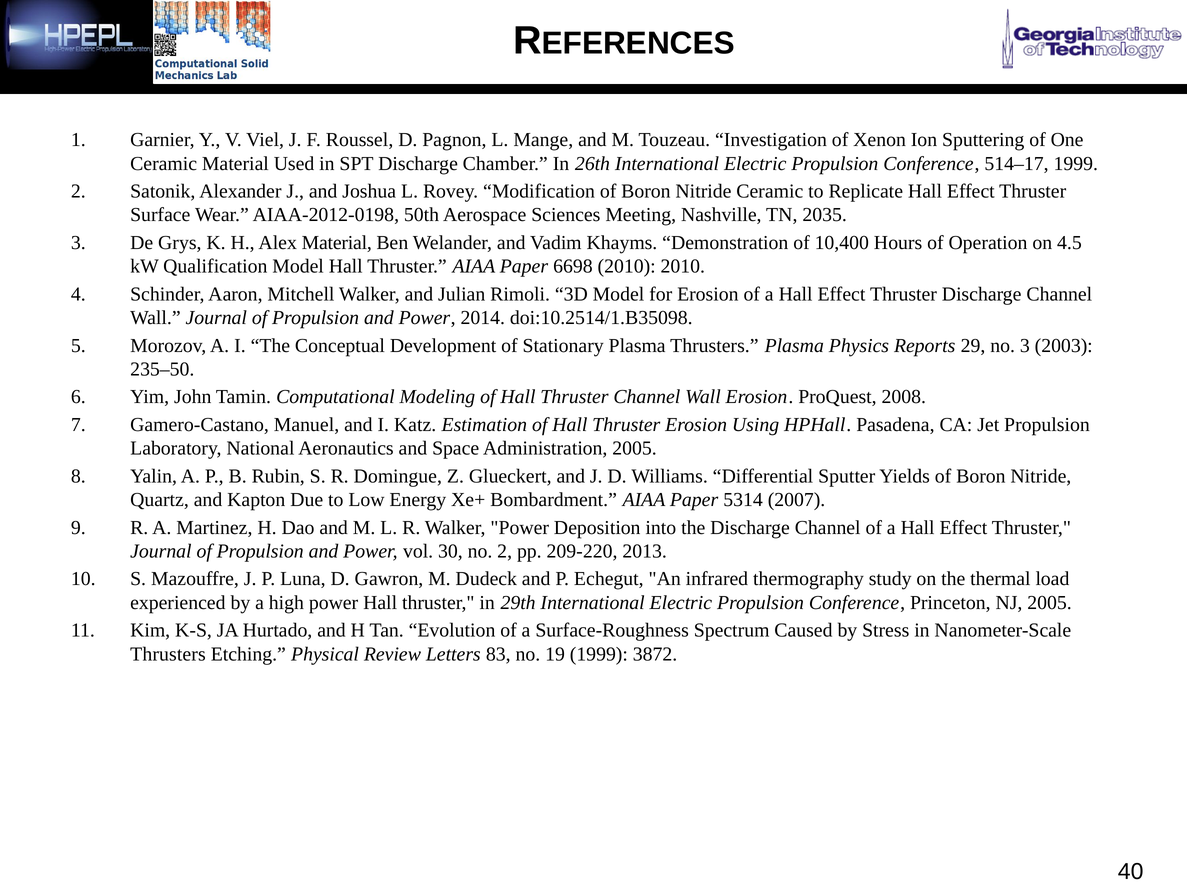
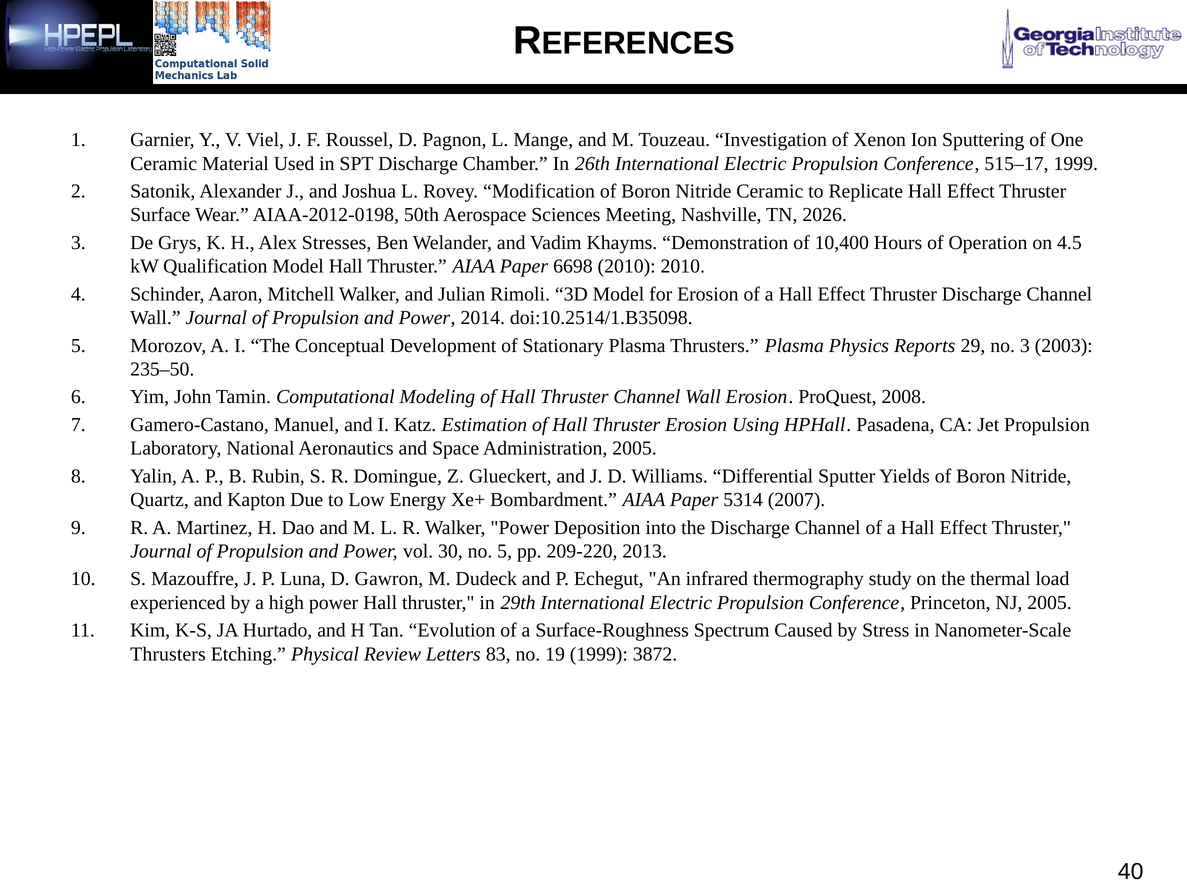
514–17: 514–17 -> 515–17 (1017, 164)
2035: 2035 -> 2026 (825, 215)
Alex Material: Material -> Stresses (337, 243)
no 2: 2 -> 5 (505, 551)
